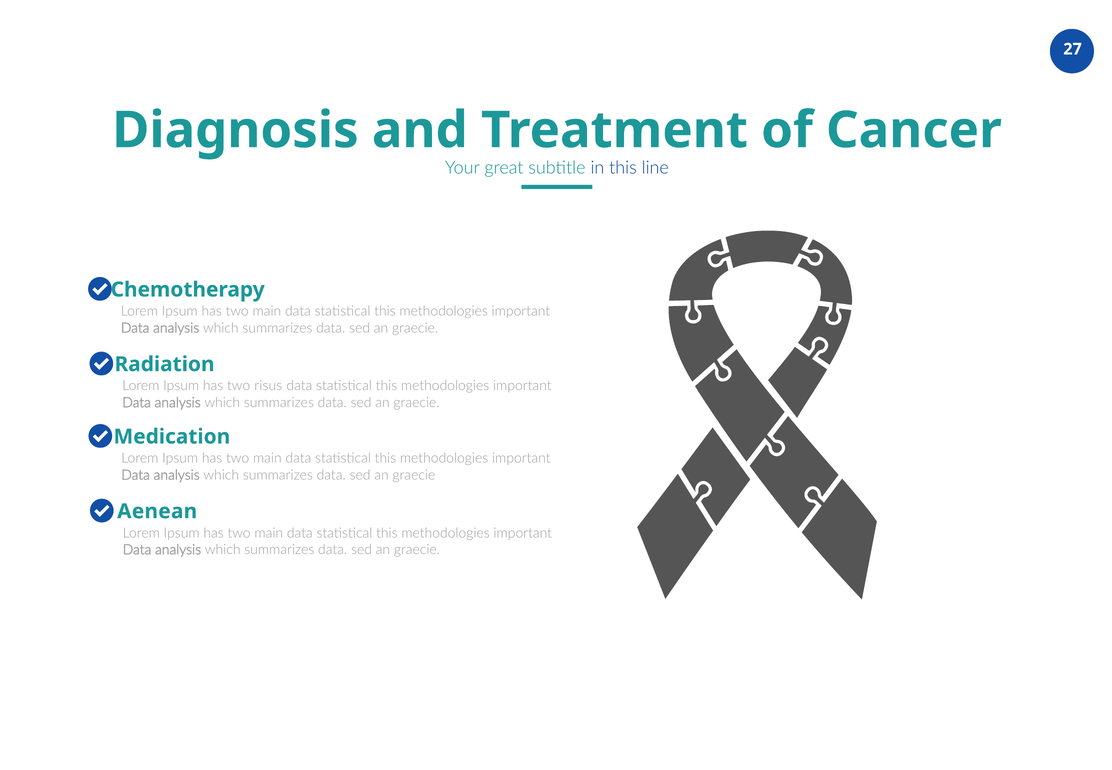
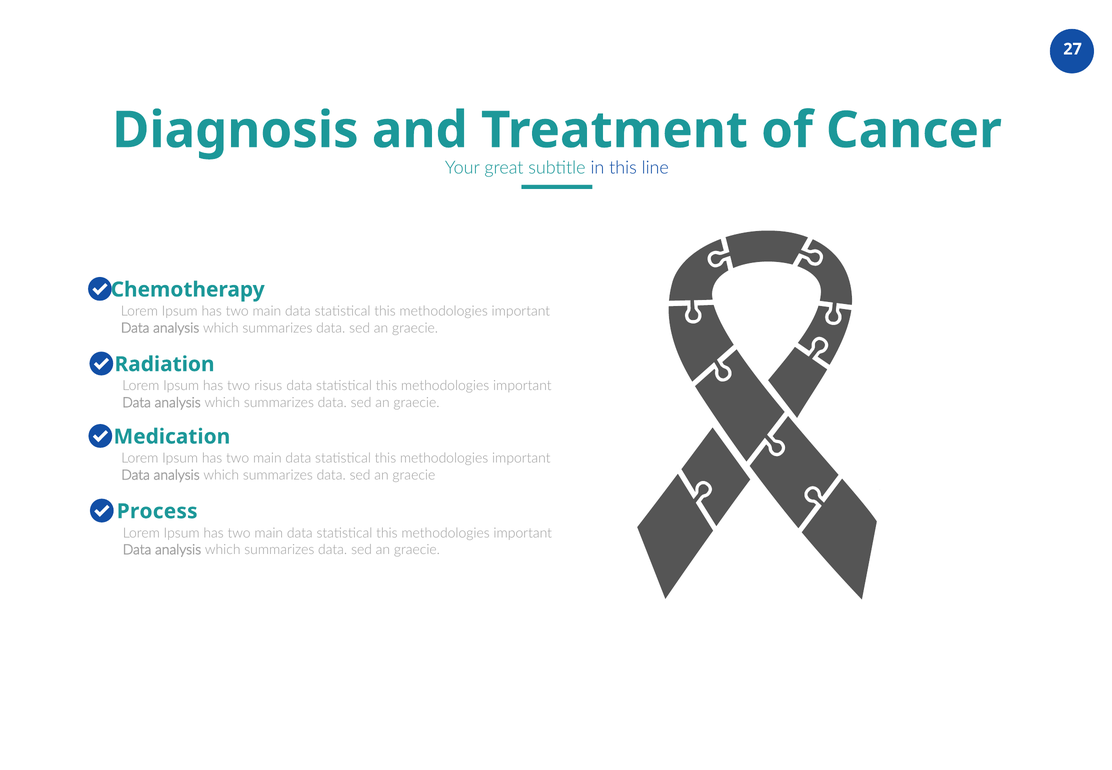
Aenean: Aenean -> Process (157, 511)
